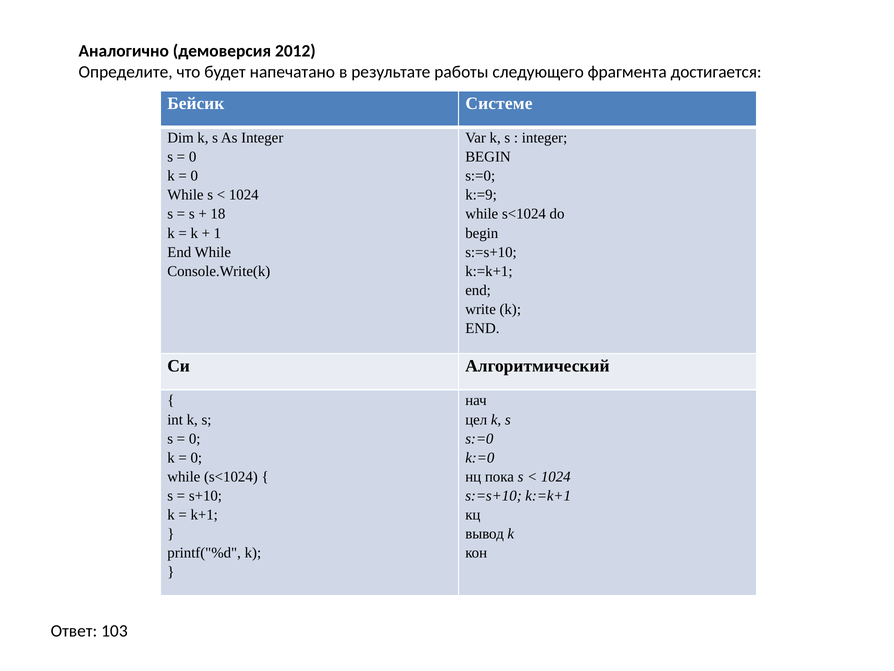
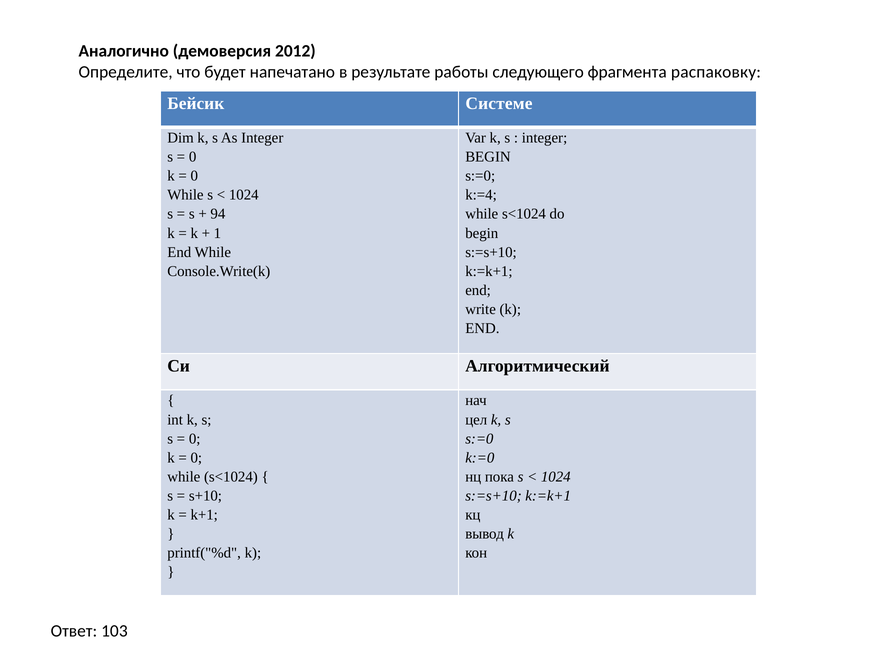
достигается: достигается -> распаковку (716, 72)
k:=9: k:=9 -> k:=4 (481, 195)
18: 18 -> 94 (218, 214)
